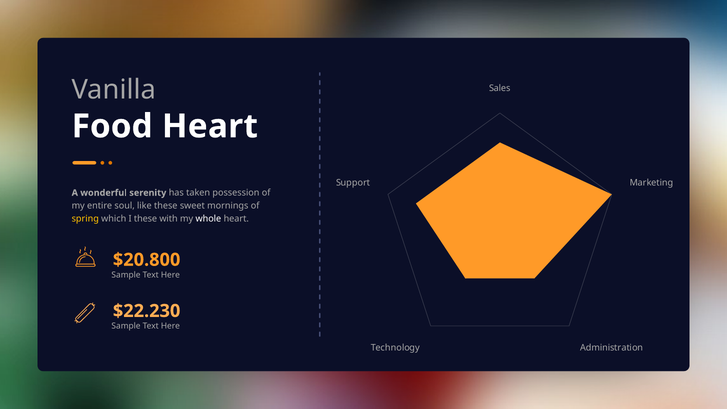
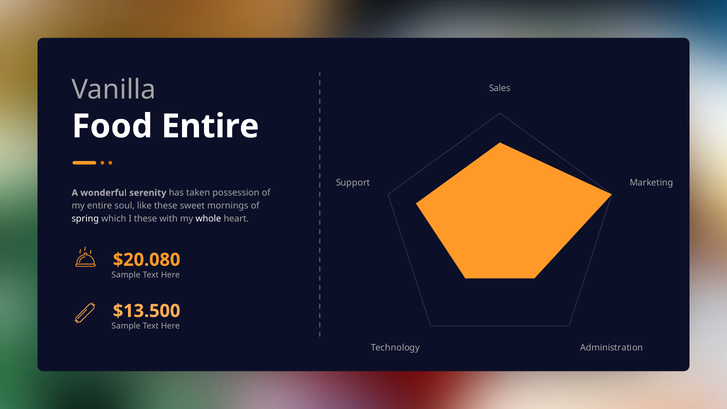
Food Heart: Heart -> Entire (210, 126)
spring colour: yellow -> white (85, 219)
$20.800: $20.800 -> $20.080 (147, 260)
$22.230: $22.230 -> $13.500 (147, 311)
